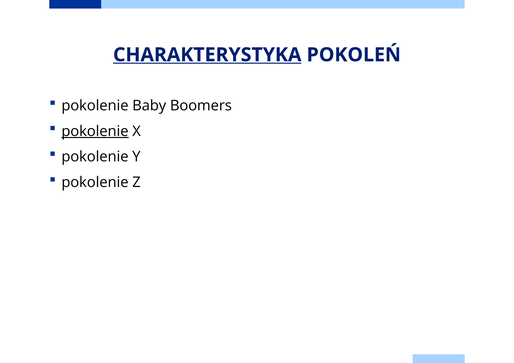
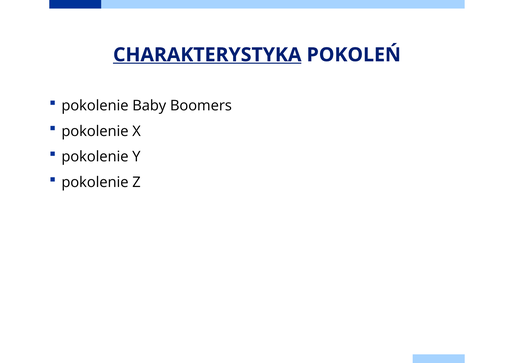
pokolenie underline: present -> none (95, 131)
